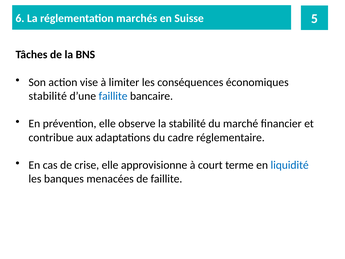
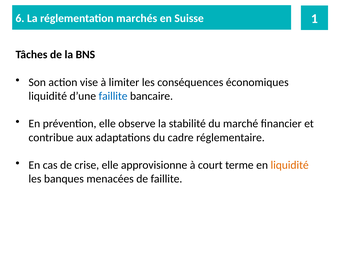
5: 5 -> 1 (314, 19)
stabilité: stabilité -> liquidité (48, 96)
liquidité colour: blue -> orange (290, 165)
